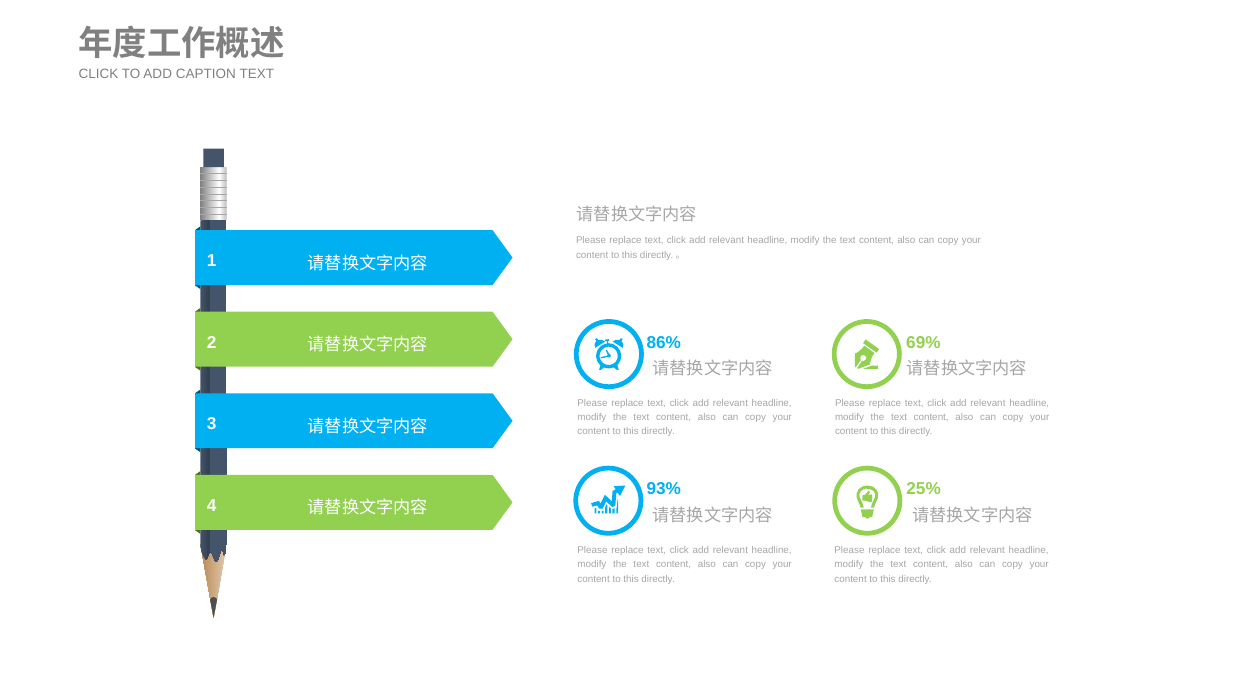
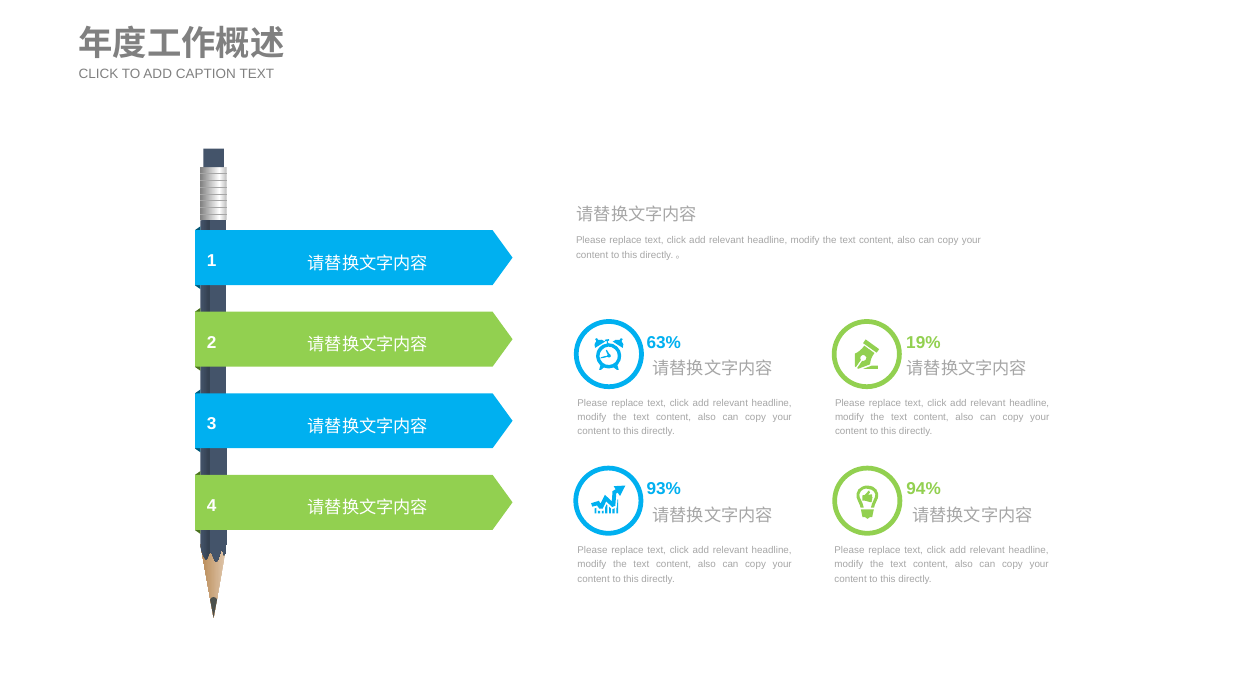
86%: 86% -> 63% (664, 343)
69%: 69% -> 19% (923, 343)
25%: 25% -> 94% (924, 489)
